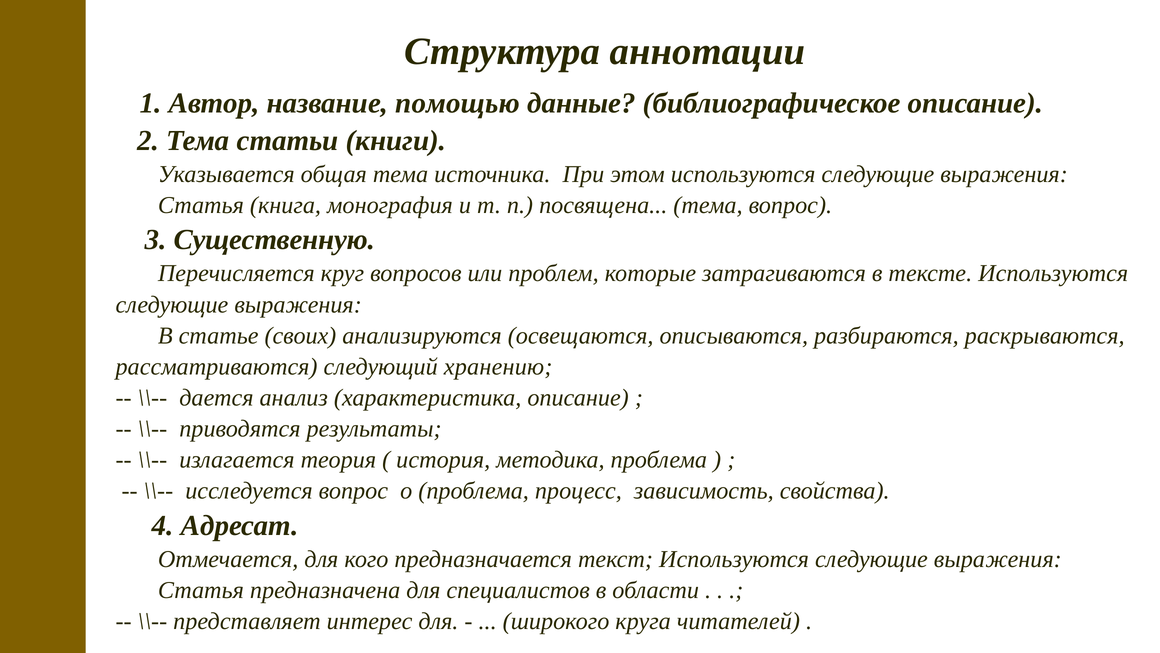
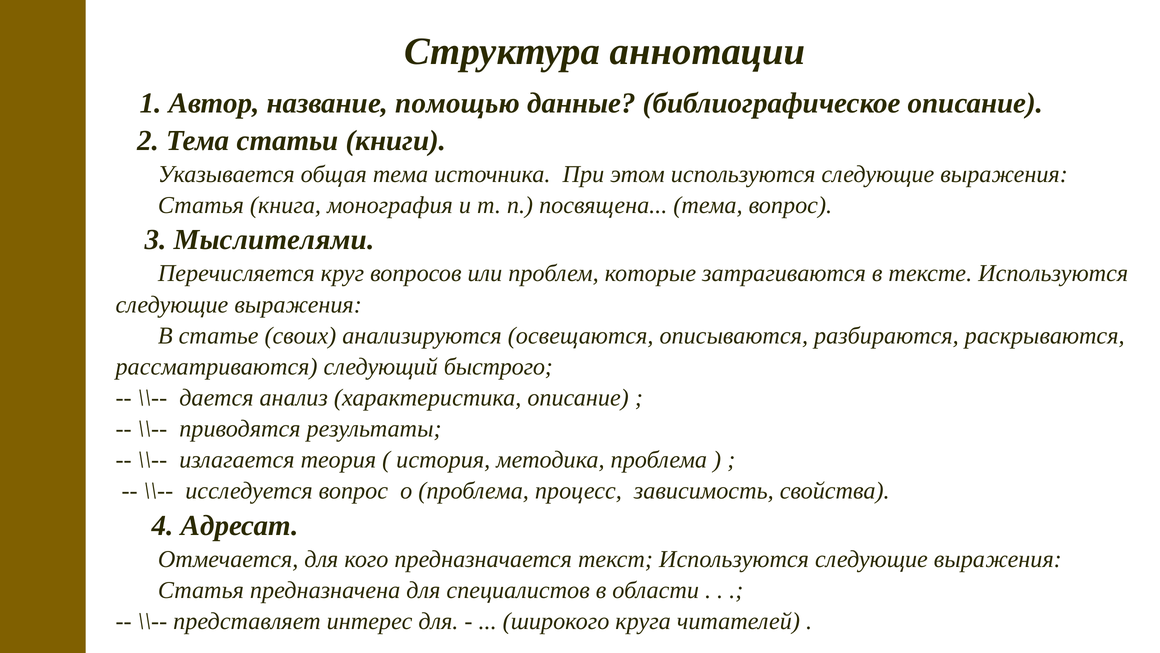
Существенную: Существенную -> Мыслителями (274, 240)
хранению: хранению -> быстрого (498, 366)
